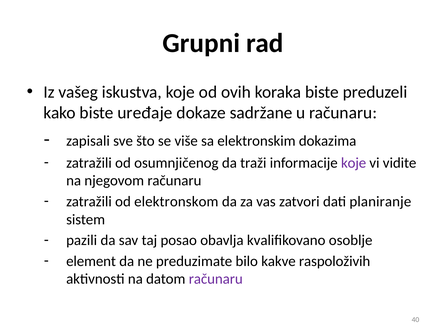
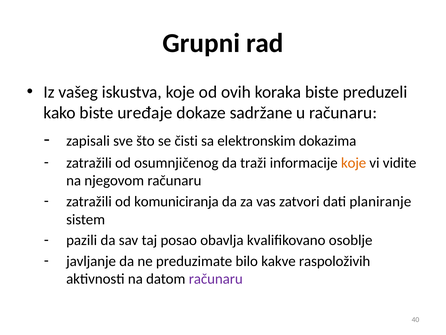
više: više -> čisti (186, 141)
koje colour: purple -> orange (354, 163)
elektronskom: elektronskom -> komuniciranja (176, 201)
element: element -> javljanje (91, 261)
